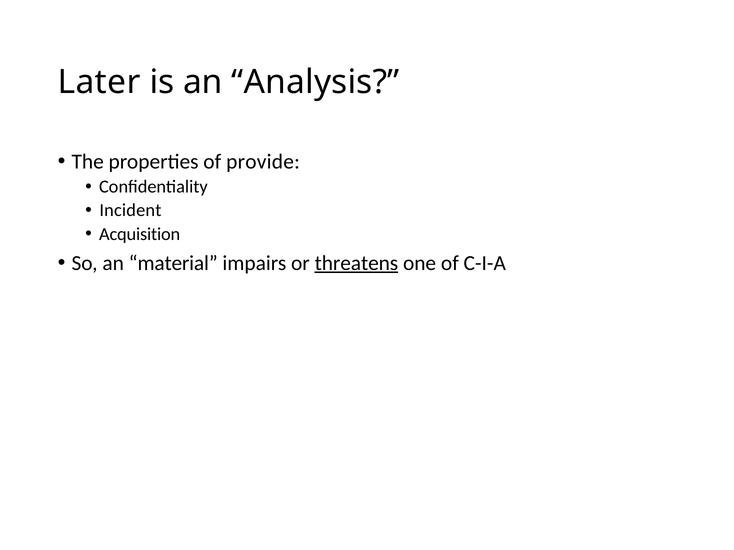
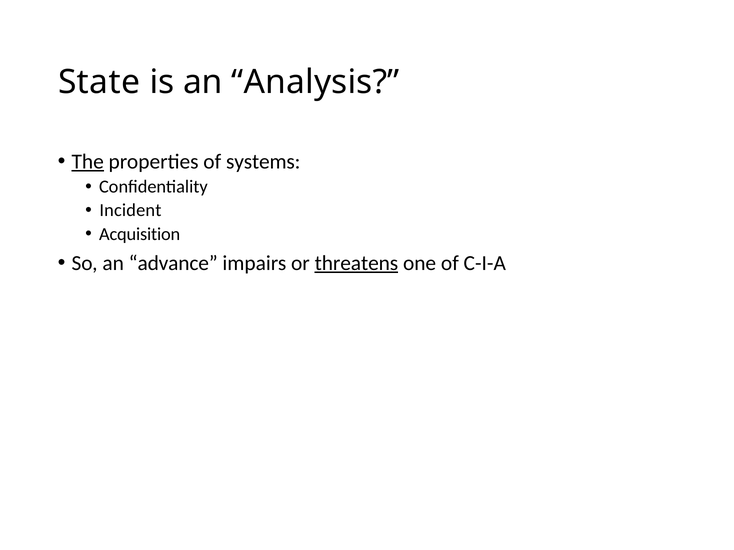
Later: Later -> State (99, 82)
The underline: none -> present (88, 162)
provide: provide -> systems (263, 162)
material: material -> advance (173, 263)
